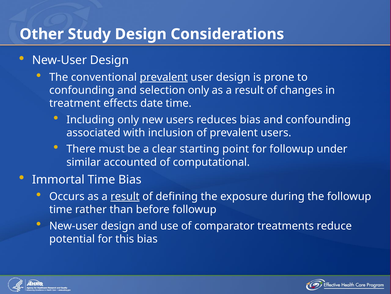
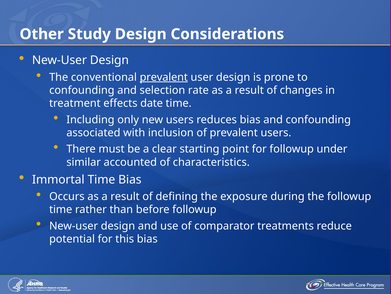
selection only: only -> rate (198, 90)
computational: computational -> characteristics (211, 162)
result underline: present -> none (125, 196)
